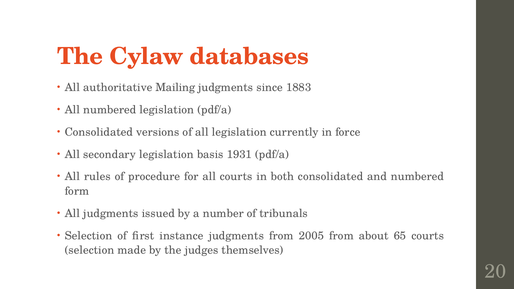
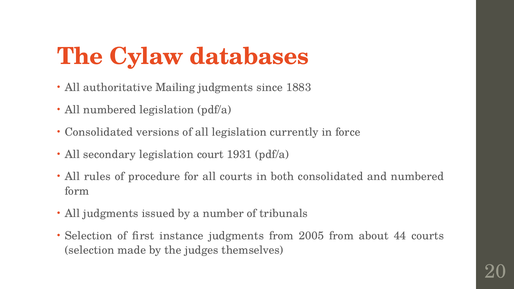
basis: basis -> court (210, 154)
65: 65 -> 44 (400, 236)
